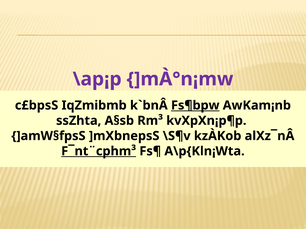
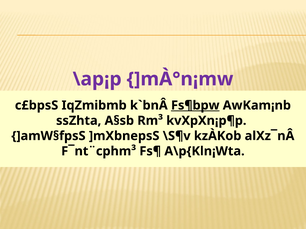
F¯nt¨cphm³ underline: present -> none (99, 151)
